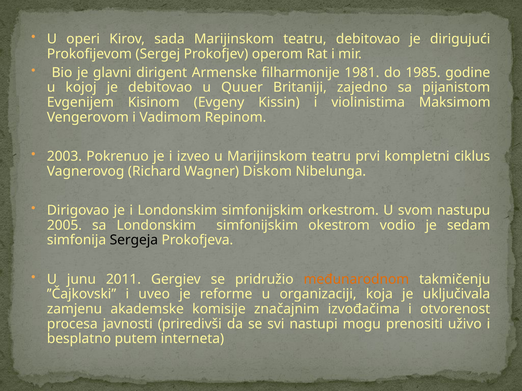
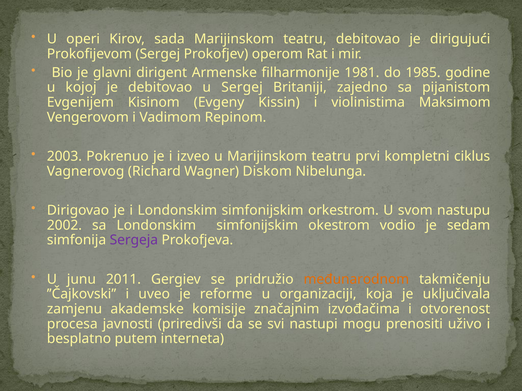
u Quuer: Quuer -> Sergej (242, 88)
2005: 2005 -> 2002 (64, 225)
Sergeja colour: black -> purple (134, 240)
